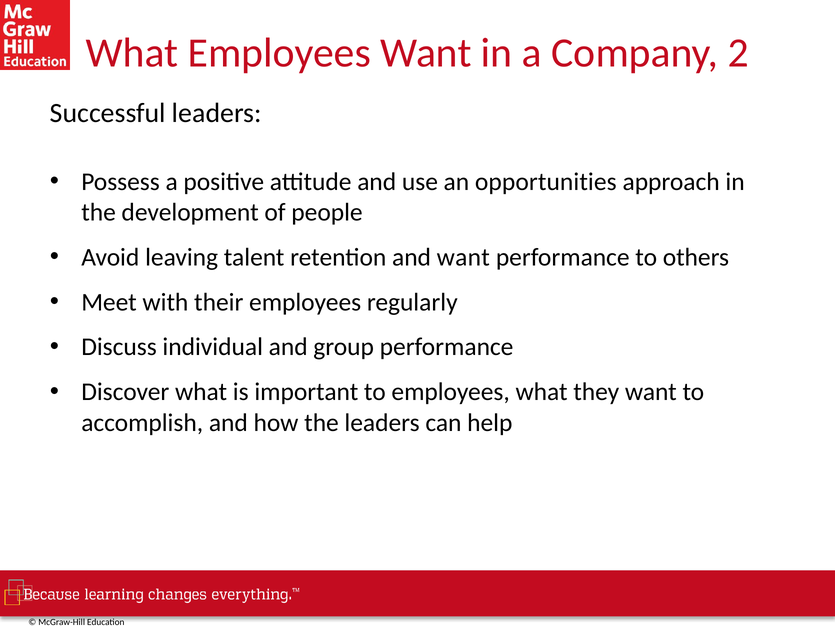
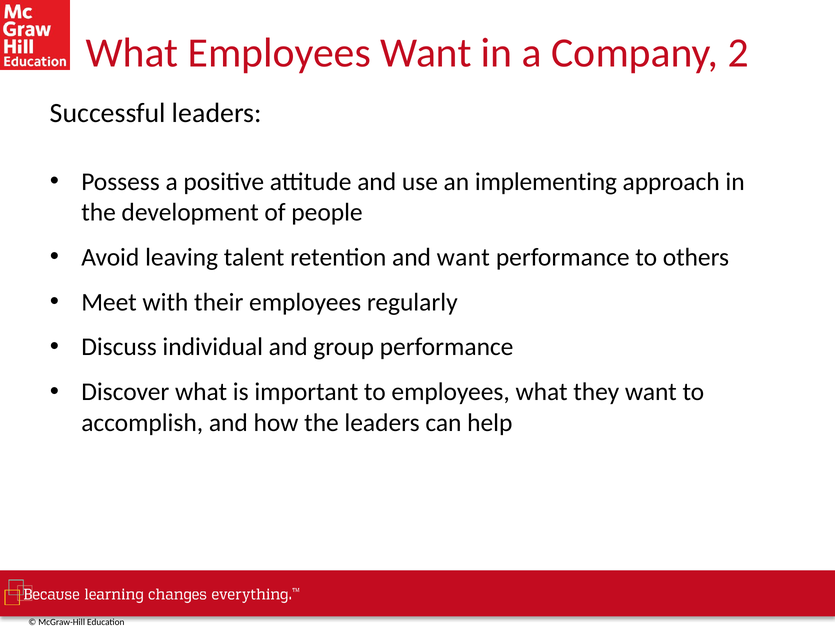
opportunities: opportunities -> implementing (546, 182)
